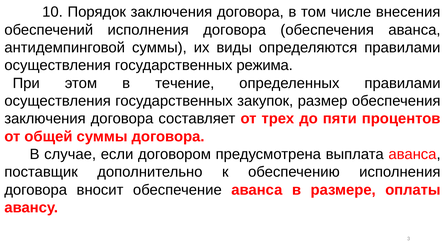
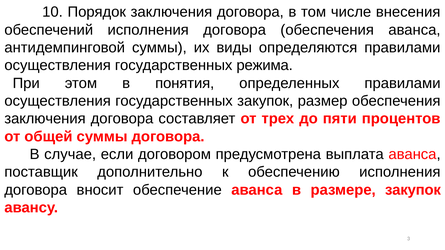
течение: течение -> понятия (185, 83)
размере оплаты: оплаты -> закупок (413, 190)
